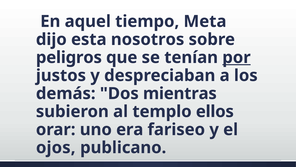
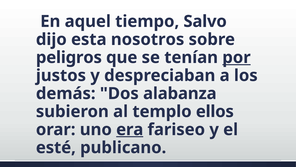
Meta: Meta -> Salvo (205, 21)
mientras: mientras -> alabanza (180, 93)
era underline: none -> present (130, 129)
ojos: ojos -> esté (56, 147)
